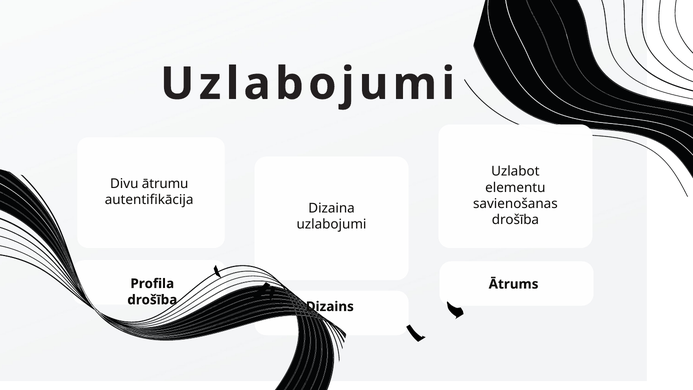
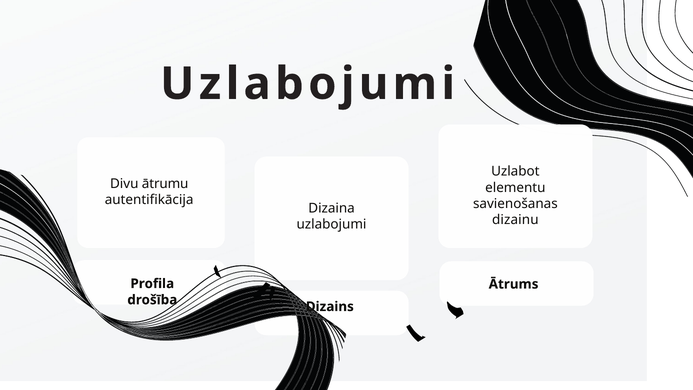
drošība: drošība -> dizainu (515, 220)
